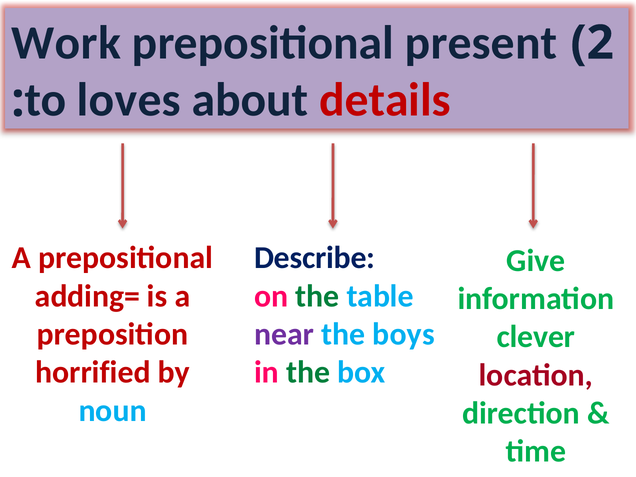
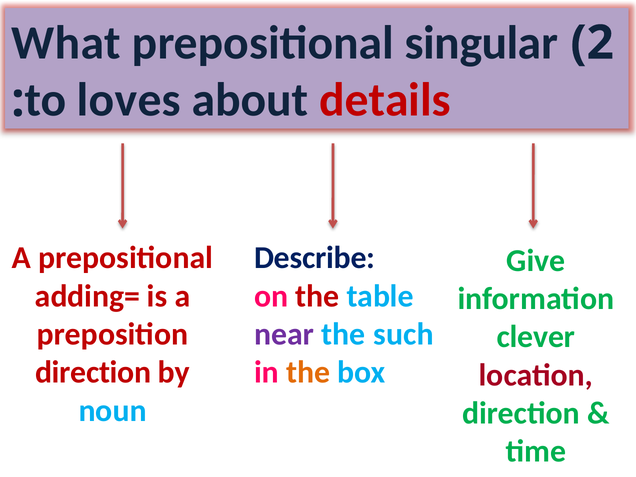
Work: Work -> What (66, 43)
present: present -> singular (481, 43)
the colour: green -> red (317, 296)
boys: boys -> such (404, 334)
horrified: horrified -> direction (93, 372)
the colour: green -> orange (308, 372)
